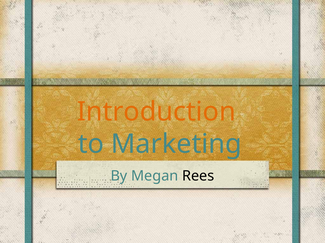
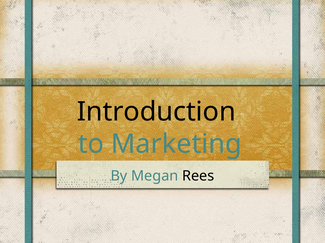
Introduction colour: orange -> black (156, 112)
